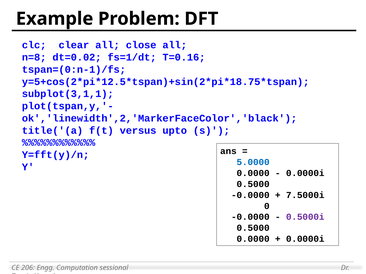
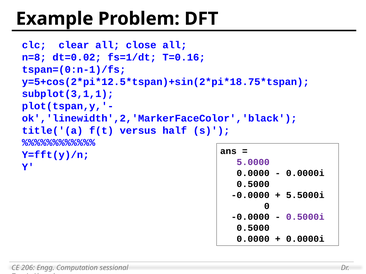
upto: upto -> half (175, 131)
5.0000 colour: blue -> purple (253, 162)
7.5000i: 7.5000i -> 5.5000i (305, 195)
